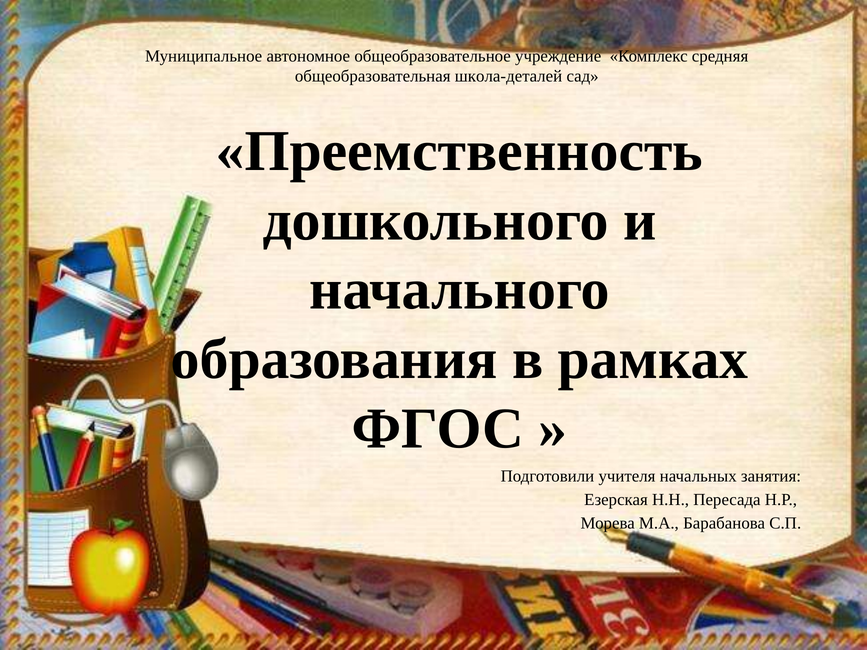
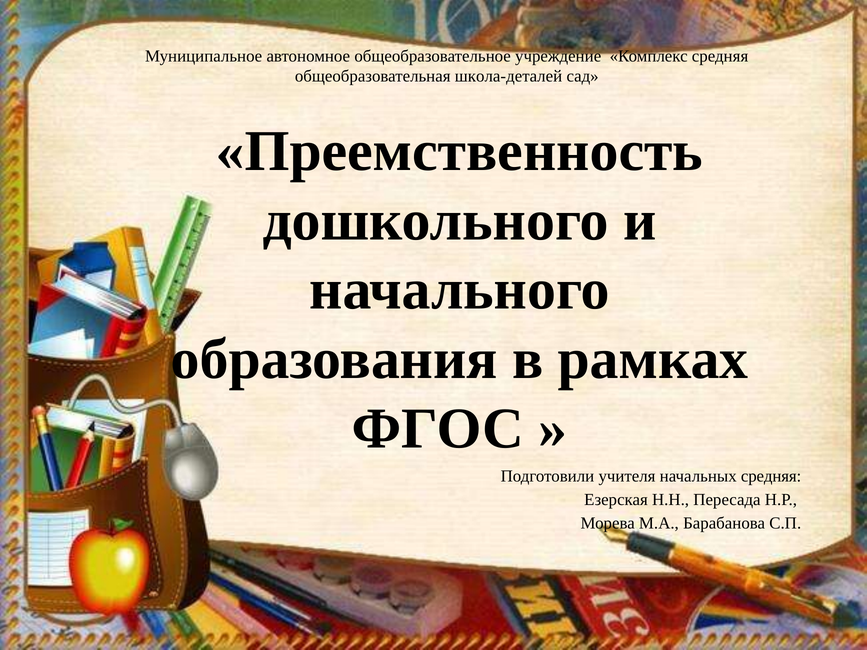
начальных занятия: занятия -> средняя (771, 476)
